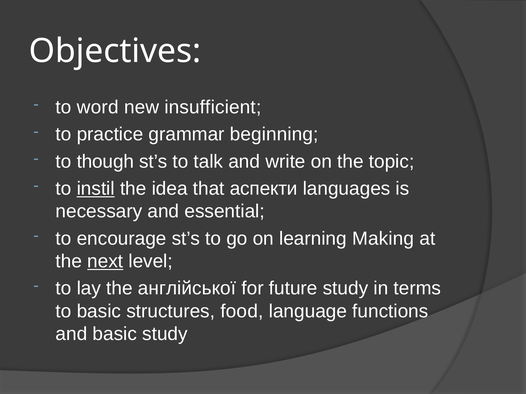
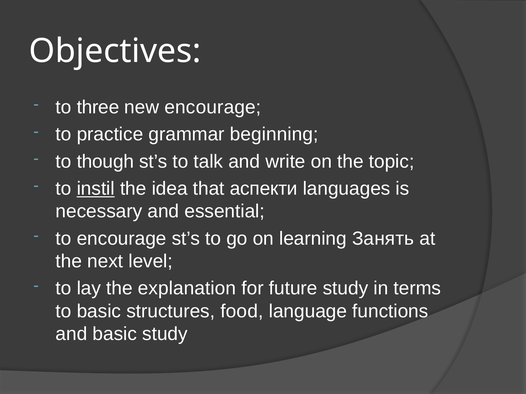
word: word -> three (98, 107)
new insufficient: insufficient -> encourage (213, 107)
Making: Making -> Занять (383, 239)
next underline: present -> none (105, 262)
англійської: англійської -> explanation (187, 289)
